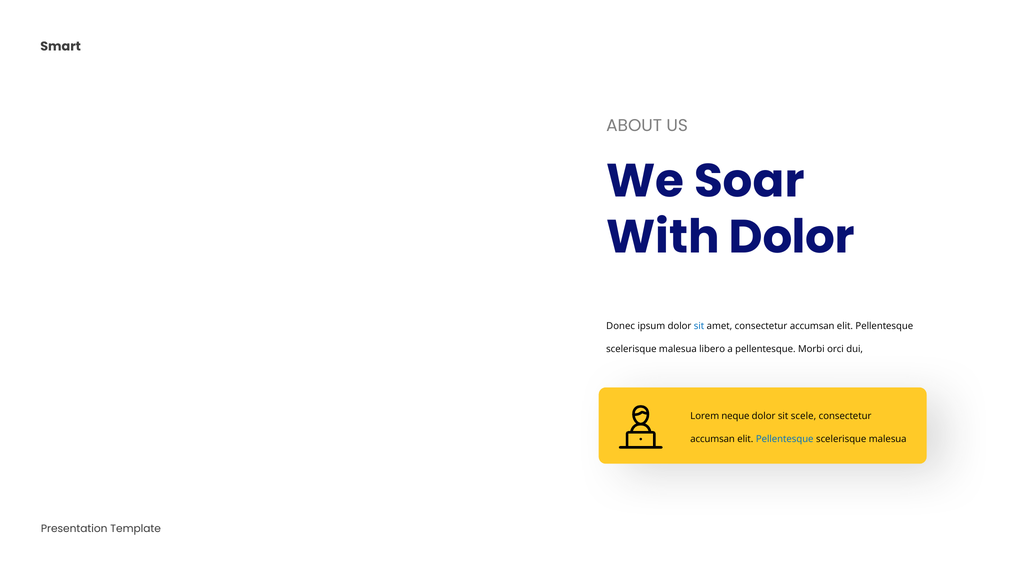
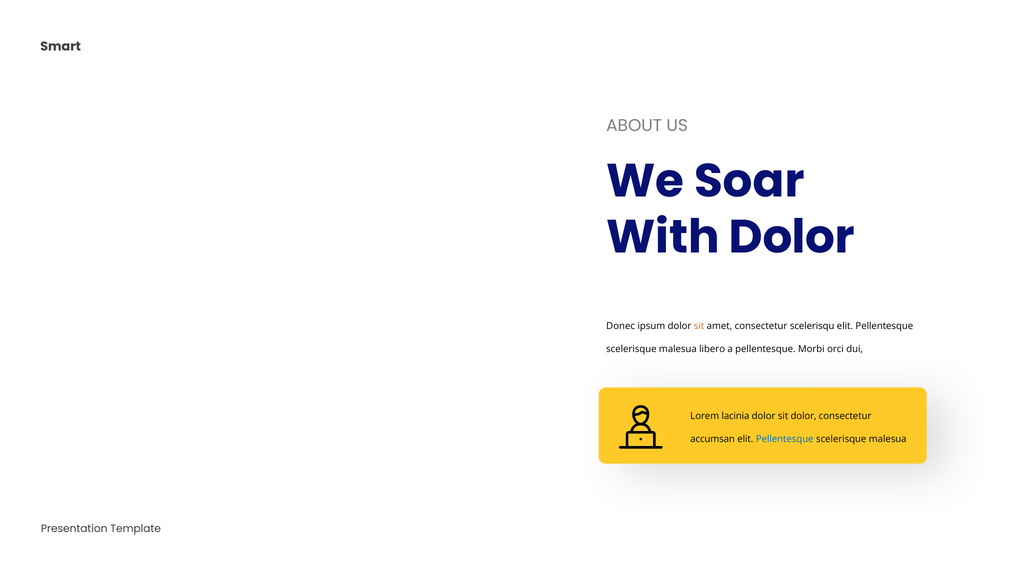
sit colour: blue -> orange (699, 326)
amet consectetur accumsan: accumsan -> scelerisqu (812, 326)
neque: neque -> lacinia (735, 416)
sit scele: scele -> dolor (804, 416)
